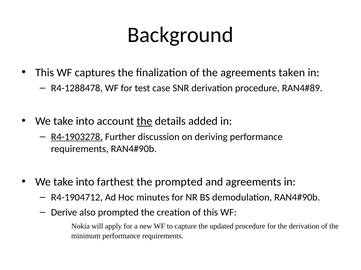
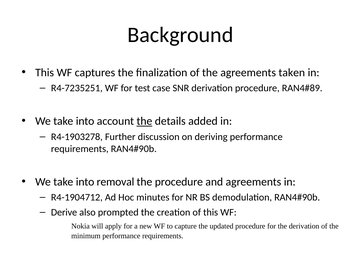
R4-1288478: R4-1288478 -> R4-7235251 (77, 88)
R4-1903278 underline: present -> none (77, 137)
farthest: farthest -> removal (115, 182)
the prompted: prompted -> procedure (179, 182)
